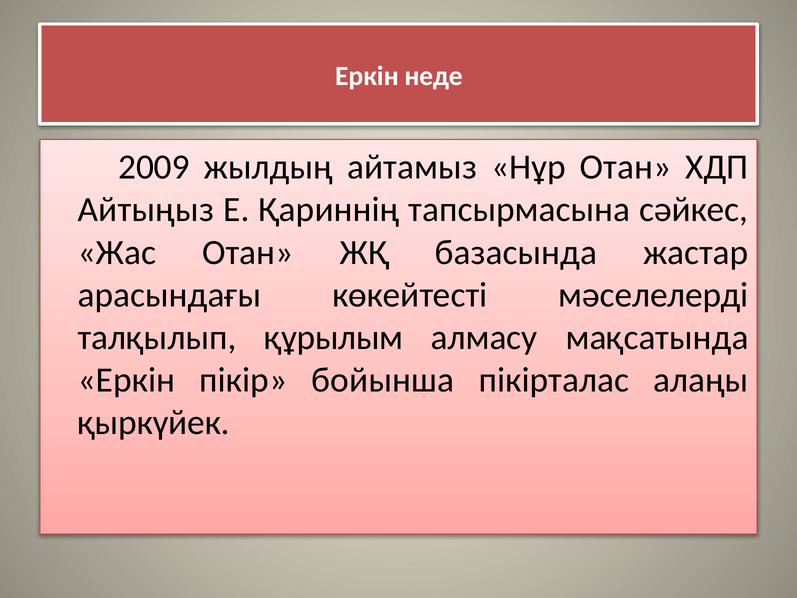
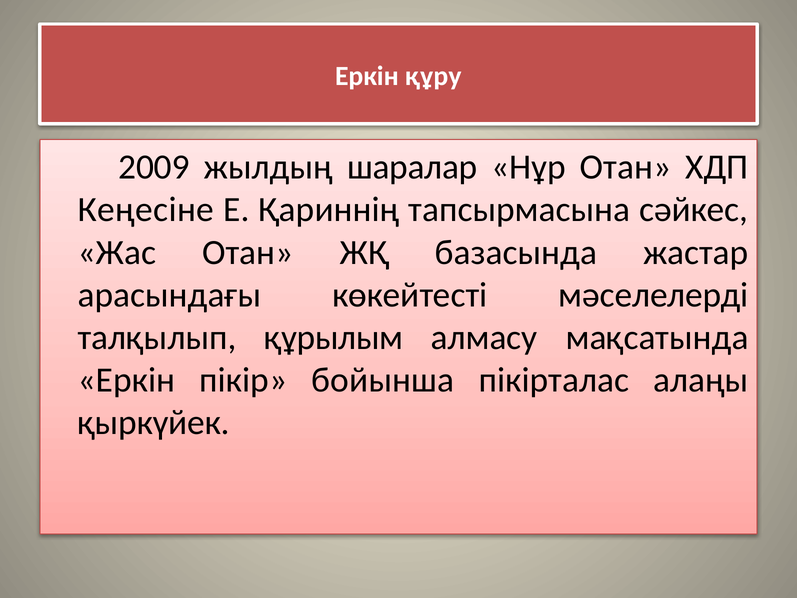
неде: неде -> құру (433, 76)
айтамыз: айтамыз -> шаралар (412, 167)
Айтыңыз: Айтыңыз -> Кеңесіне (146, 210)
